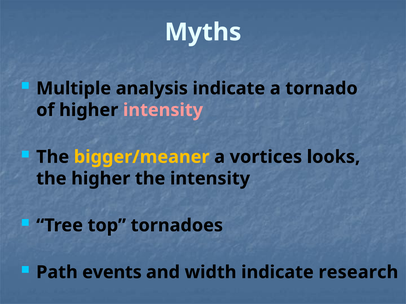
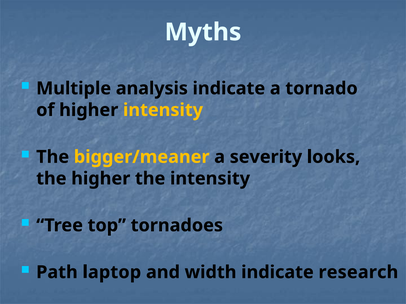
intensity colour: pink -> yellow (163, 110)
vortices: vortices -> severity (266, 157)
events: events -> laptop (112, 273)
